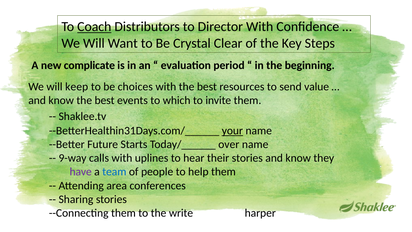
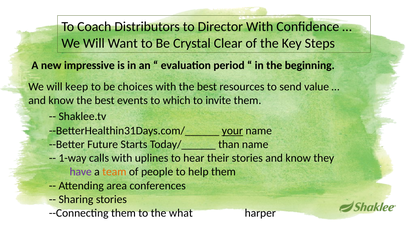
Coach underline: present -> none (94, 27)
complicate: complicate -> impressive (89, 65)
over: over -> than (229, 144)
9-way: 9-way -> 1-way (73, 158)
team colour: blue -> orange (114, 172)
write: write -> what (181, 213)
